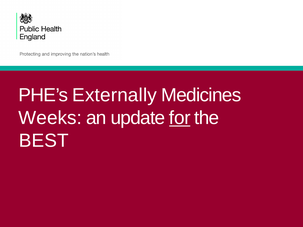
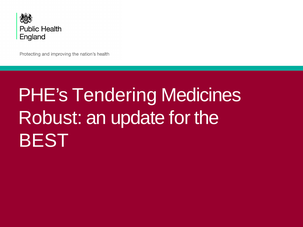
Externally: Externally -> Tendering (115, 95)
Weeks: Weeks -> Robust (50, 118)
for underline: present -> none (180, 118)
